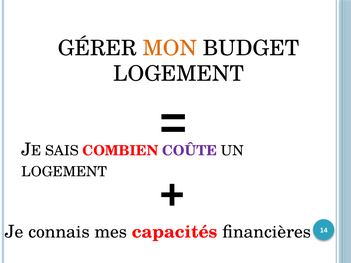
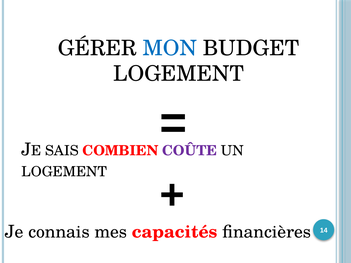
MON colour: orange -> blue (170, 48)
